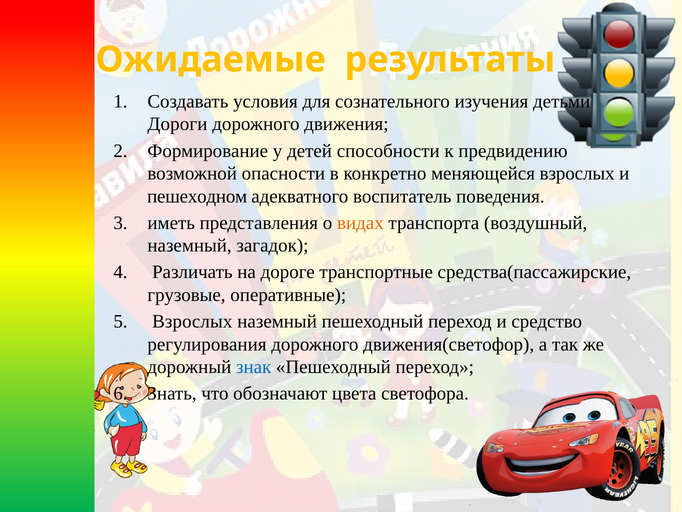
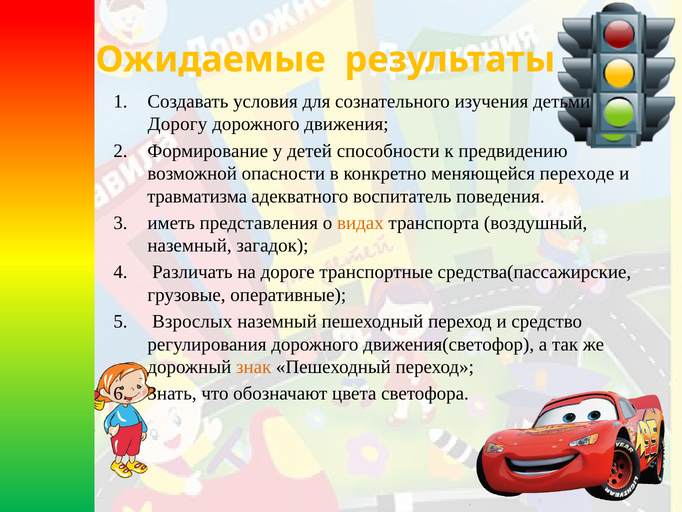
Дороги: Дороги -> Дорогу (177, 124)
меняющейся взрослых: взрослых -> переходе (577, 173)
пешеходном: пешеходном -> травматизма (197, 196)
знак colour: blue -> orange (254, 367)
